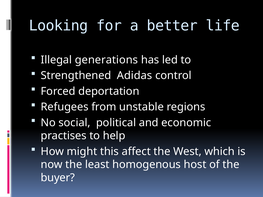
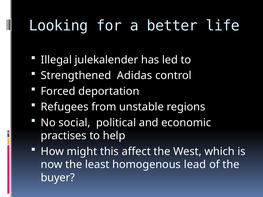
generations: generations -> julekalender (107, 60)
host: host -> lead (195, 165)
